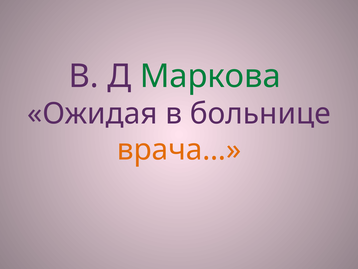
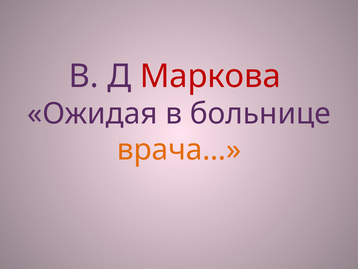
Маркова colour: green -> red (210, 76)
